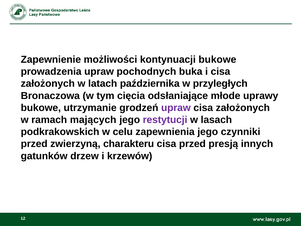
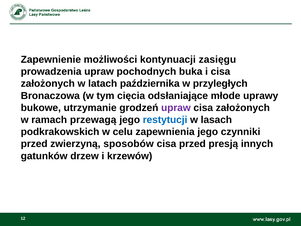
kontynuacji bukowe: bukowe -> zasięgu (217, 59)
mających: mających -> przewagą (93, 120)
restytucji colour: purple -> blue (165, 120)
charakteru: charakteru -> sposobów (129, 144)
